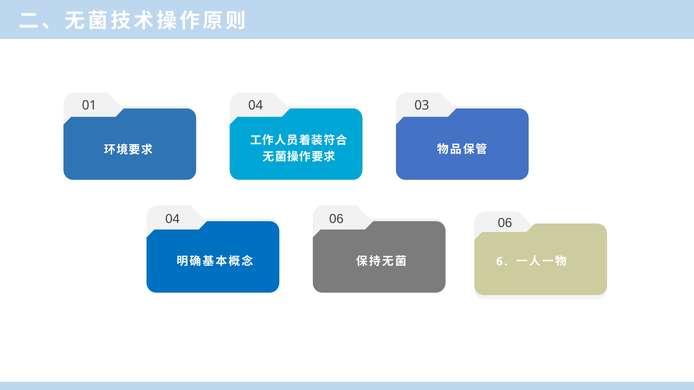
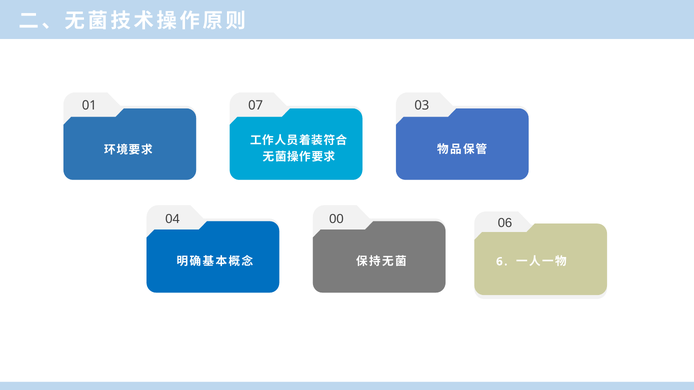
01 04: 04 -> 07 (256, 106)
04 06: 06 -> 00 (336, 219)
